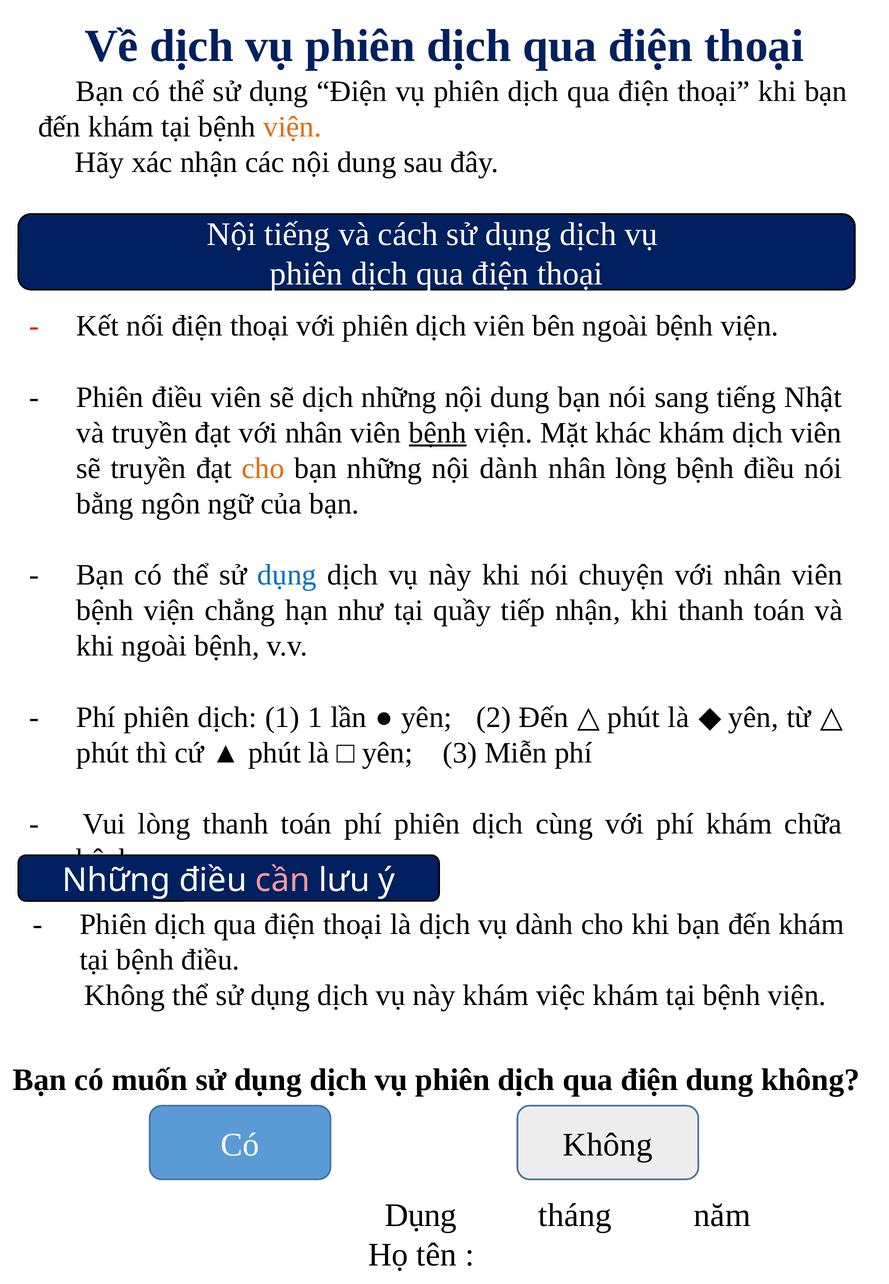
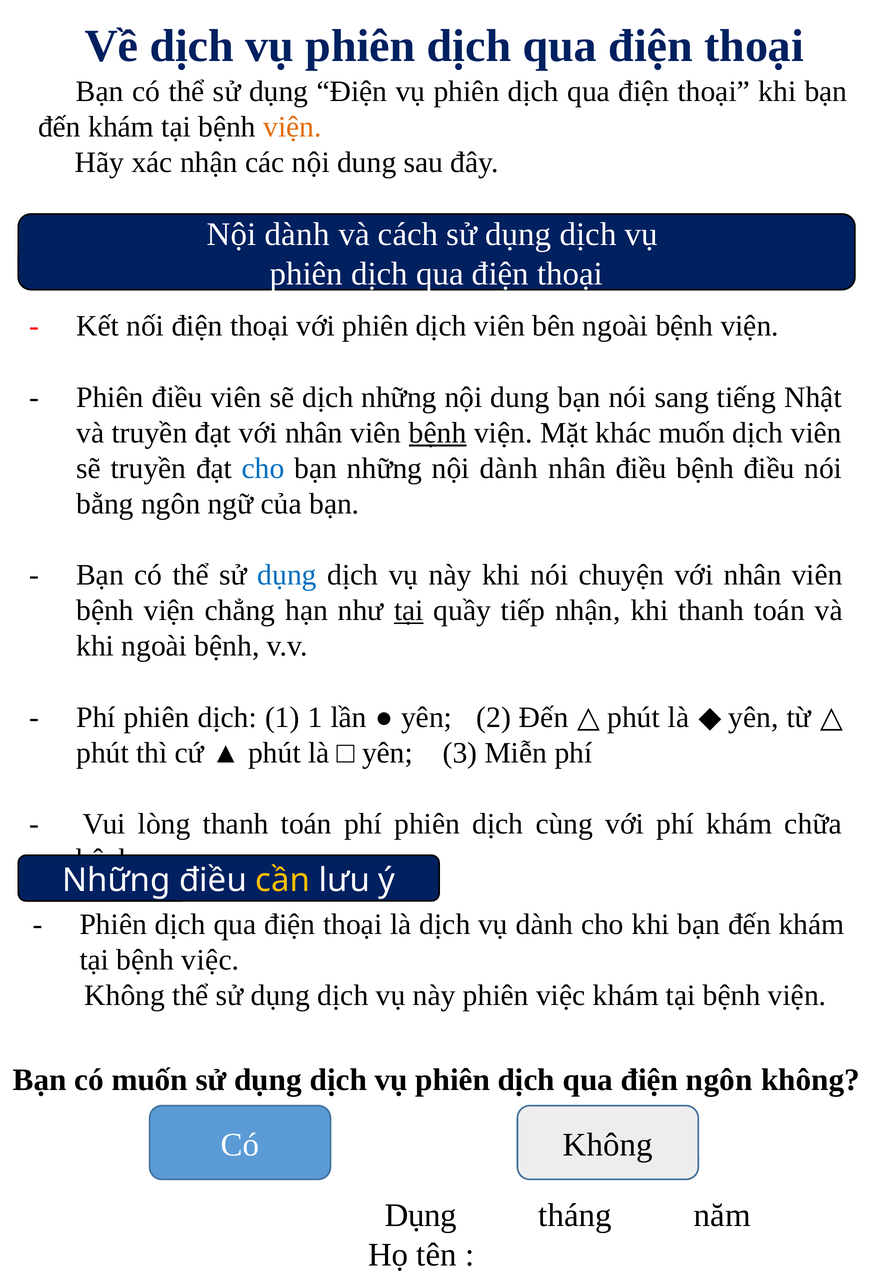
tiếng: tiếng -> dành (297, 234)
khác khám: khám -> muốn (692, 433)
cho colour: orange -> blue (263, 468)
nhân lòng: lòng -> điều (641, 468)
tại underline: none -> present (409, 611)
cần colour: pink -> yellow (283, 880)
tại bệnh điều: điều -> việc (210, 960)
này khám: khám -> phiên (496, 996)
điện dung: dung -> ngôn (719, 1080)
